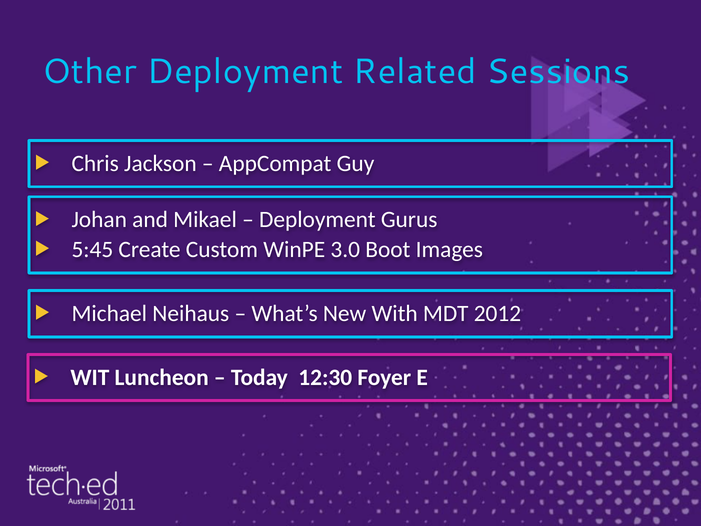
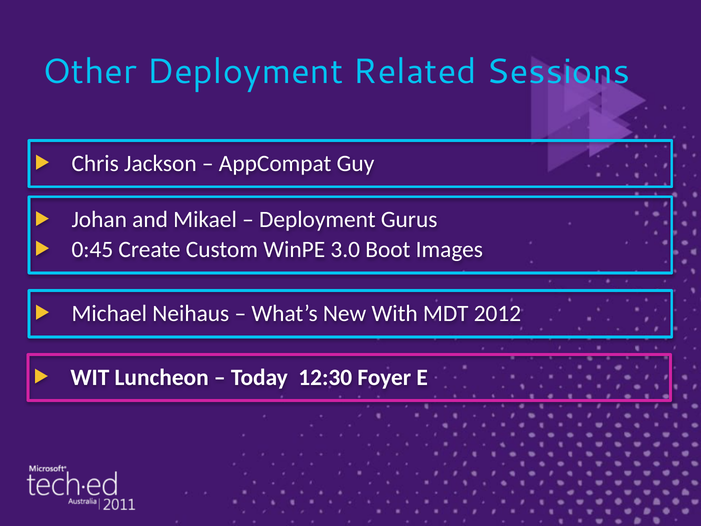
5:45: 5:45 -> 0:45 (92, 250)
